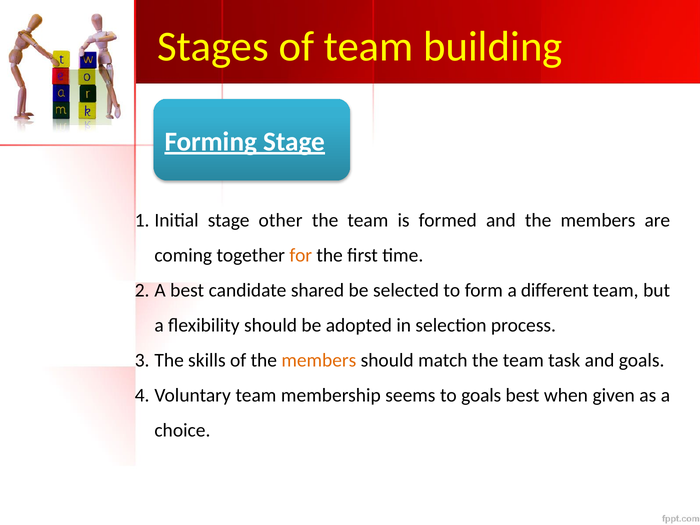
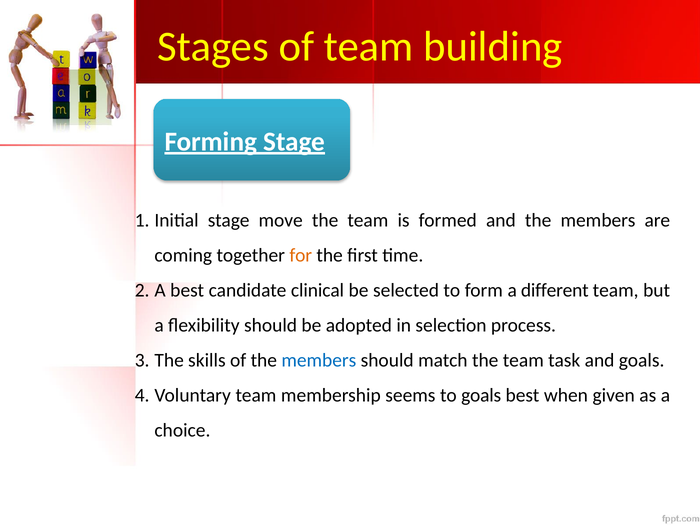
other: other -> move (281, 220)
shared: shared -> clinical (317, 290)
members colour: orange -> blue (319, 360)
